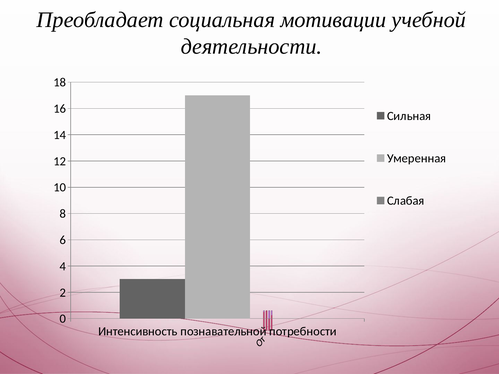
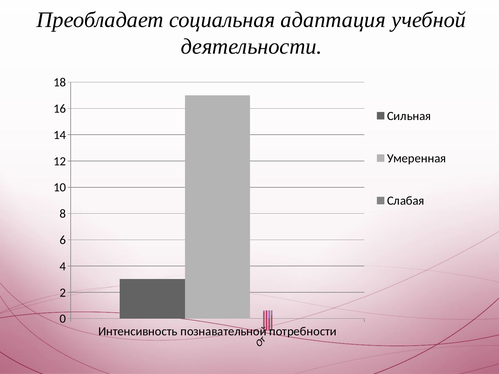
мотивации: мотивации -> адаптация (333, 20)
